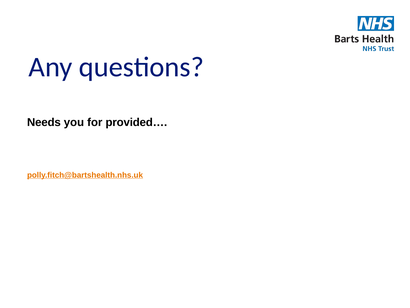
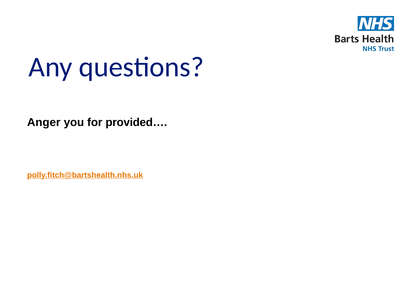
Needs: Needs -> Anger (44, 122)
